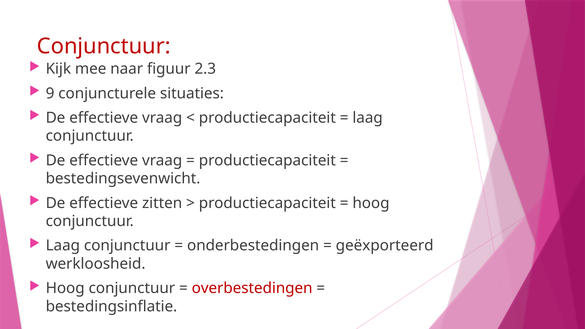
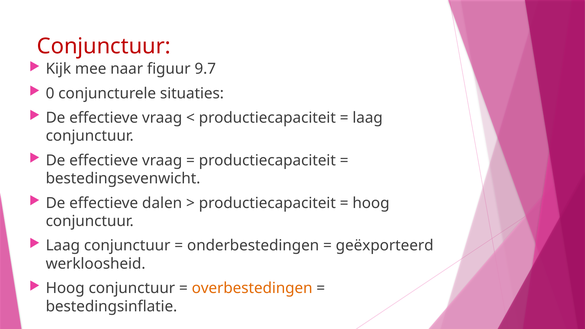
2.3: 2.3 -> 9.7 (205, 69)
9: 9 -> 0 (50, 93)
zitten: zitten -> dalen (162, 203)
overbestedingen colour: red -> orange (252, 288)
